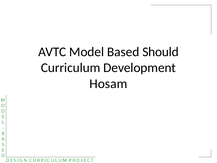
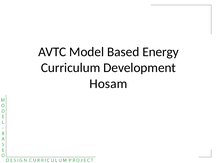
Should: Should -> Energy (161, 52)
